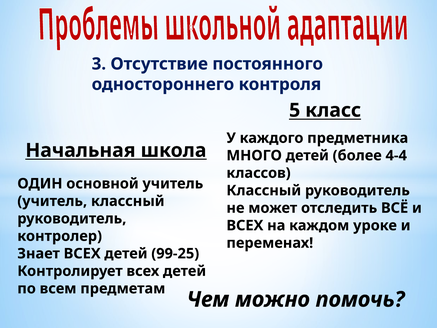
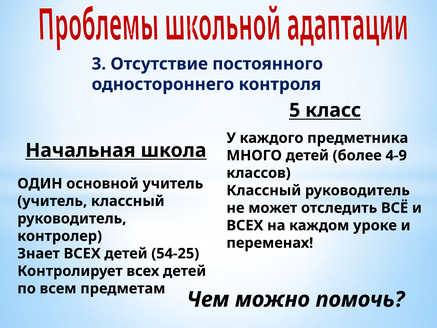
4-4: 4-4 -> 4-9 (396, 155)
99-25: 99-25 -> 54-25 (175, 253)
